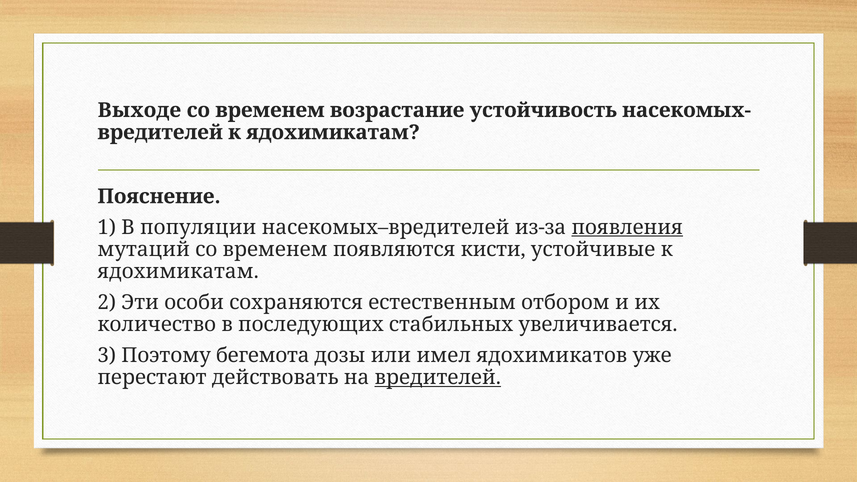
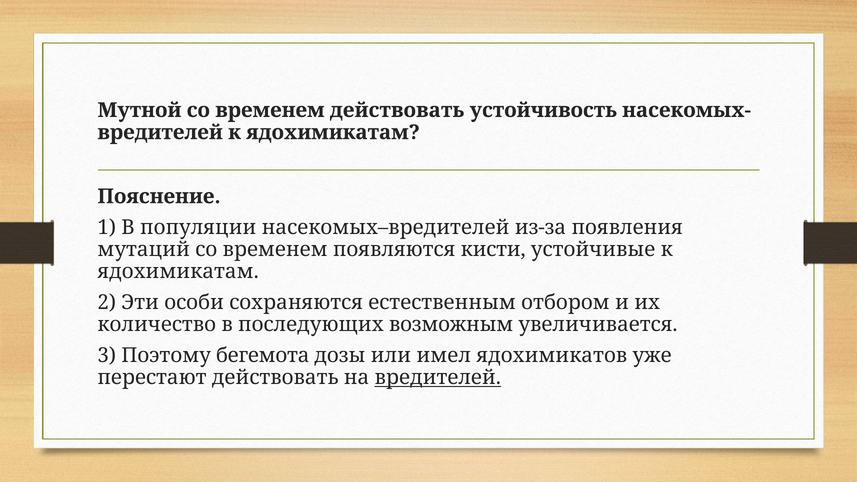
Выходе: Выходе -> Мутной (139, 110)
временем возрастание: возрастание -> действовать (397, 110)
появления underline: present -> none (627, 227)
стабильных: стабильных -> возможным (451, 325)
